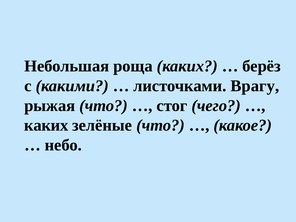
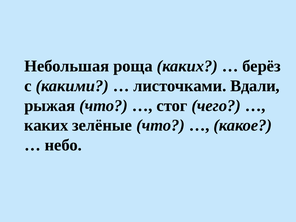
Врагу: Врагу -> Вдали (255, 86)
